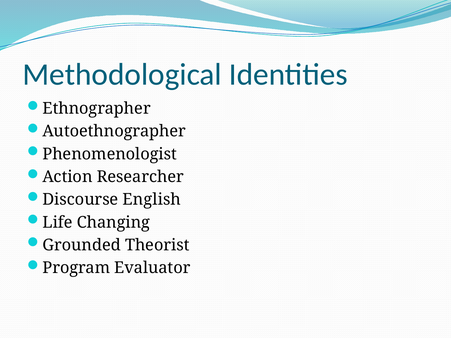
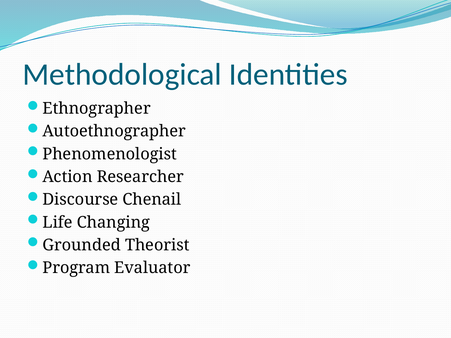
English: English -> Chenail (152, 200)
